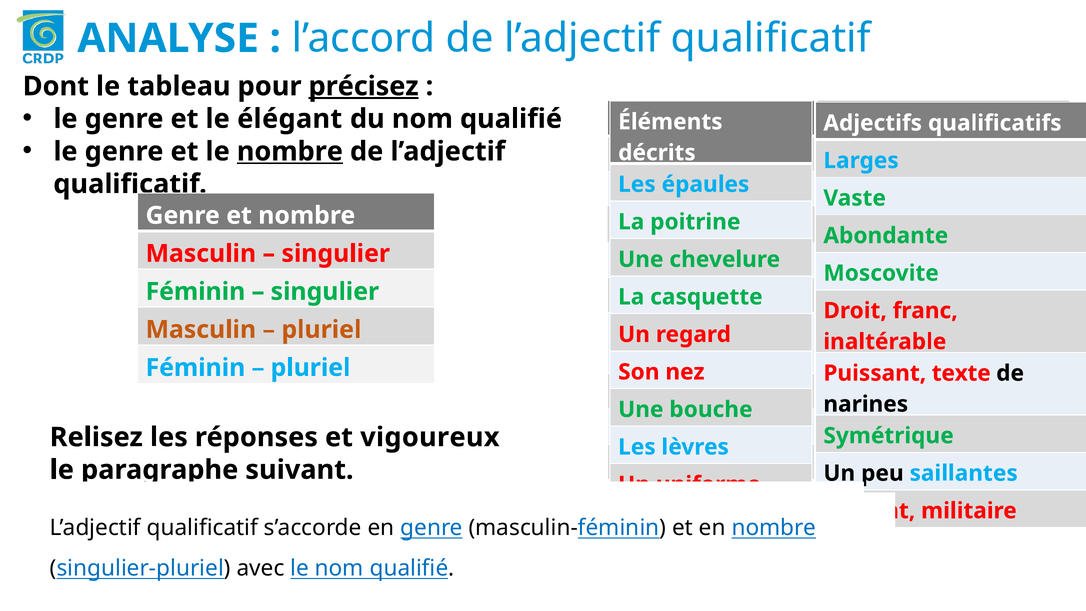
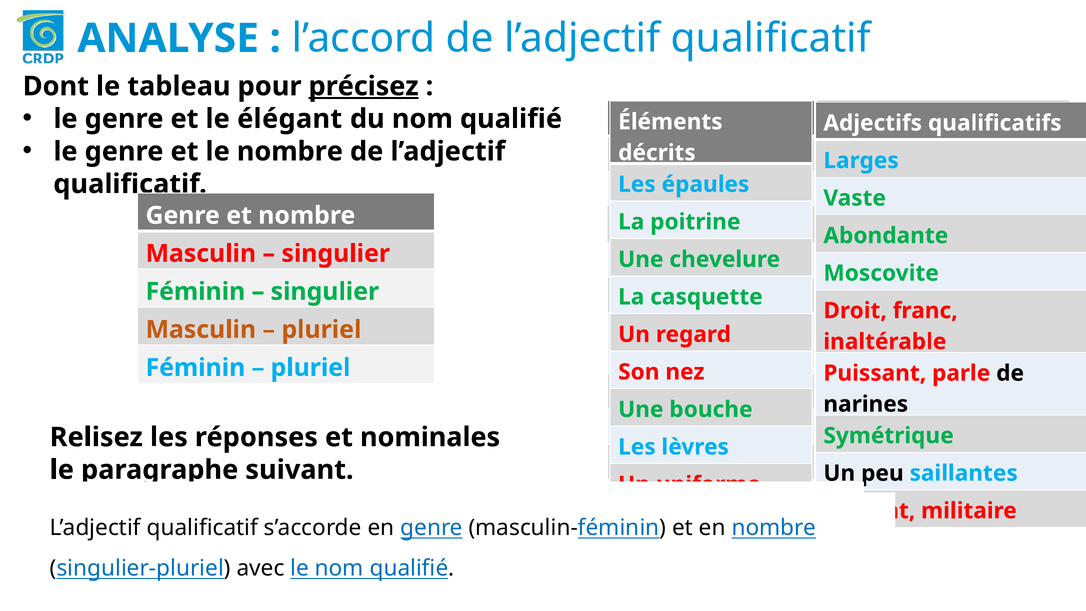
nombre underline: present -> none (290, 151)
texte: texte -> parle (961, 373)
vigoureux: vigoureux -> nominales (430, 437)
